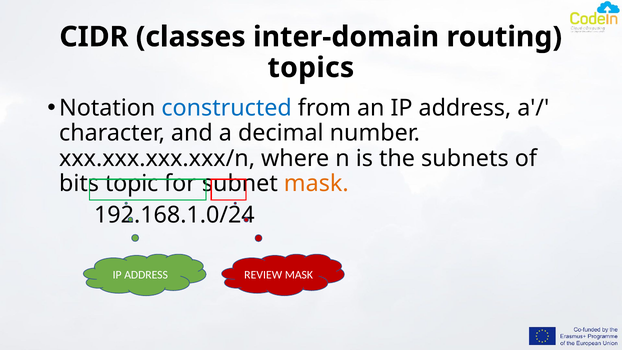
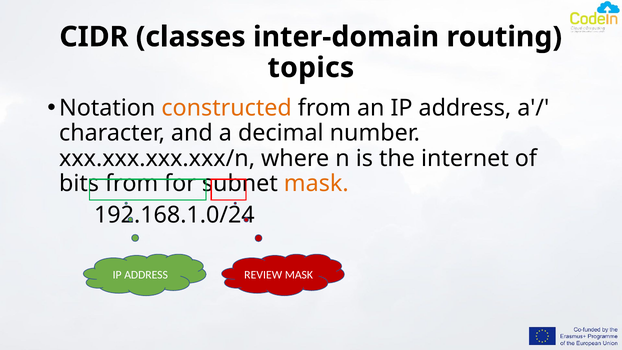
constructed colour: blue -> orange (227, 108)
subnets: subnets -> internet (465, 158)
bits topic: topic -> from (132, 184)
